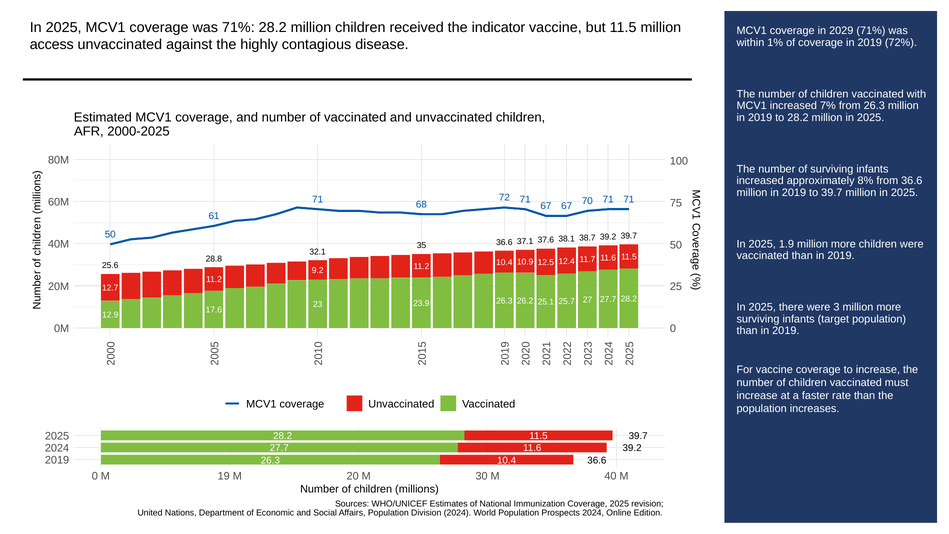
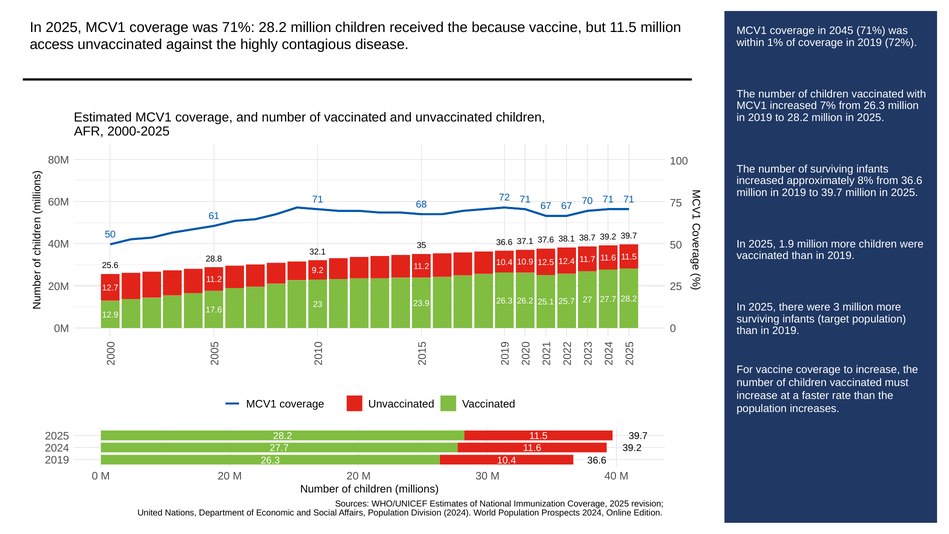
indicator: indicator -> because (498, 27)
2029: 2029 -> 2045 (841, 31)
0 M 19: 19 -> 20 (224, 476)
